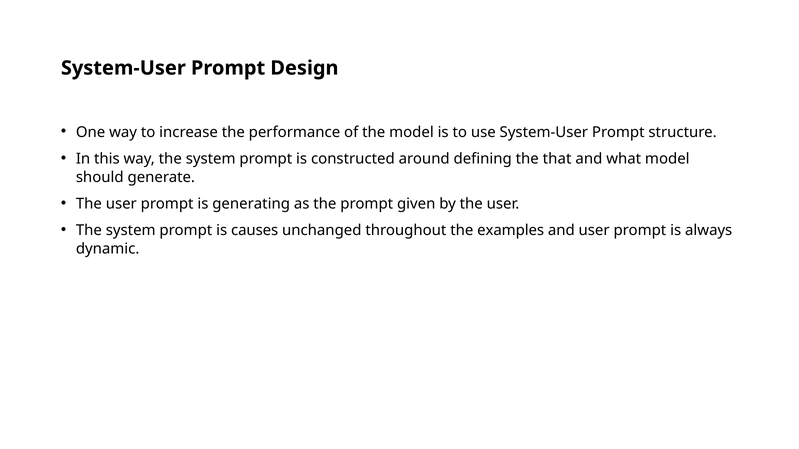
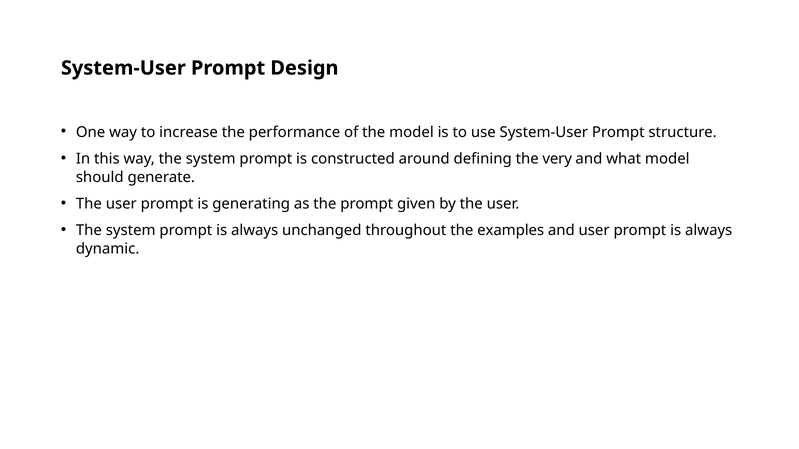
that: that -> very (557, 159)
system prompt is causes: causes -> always (255, 231)
